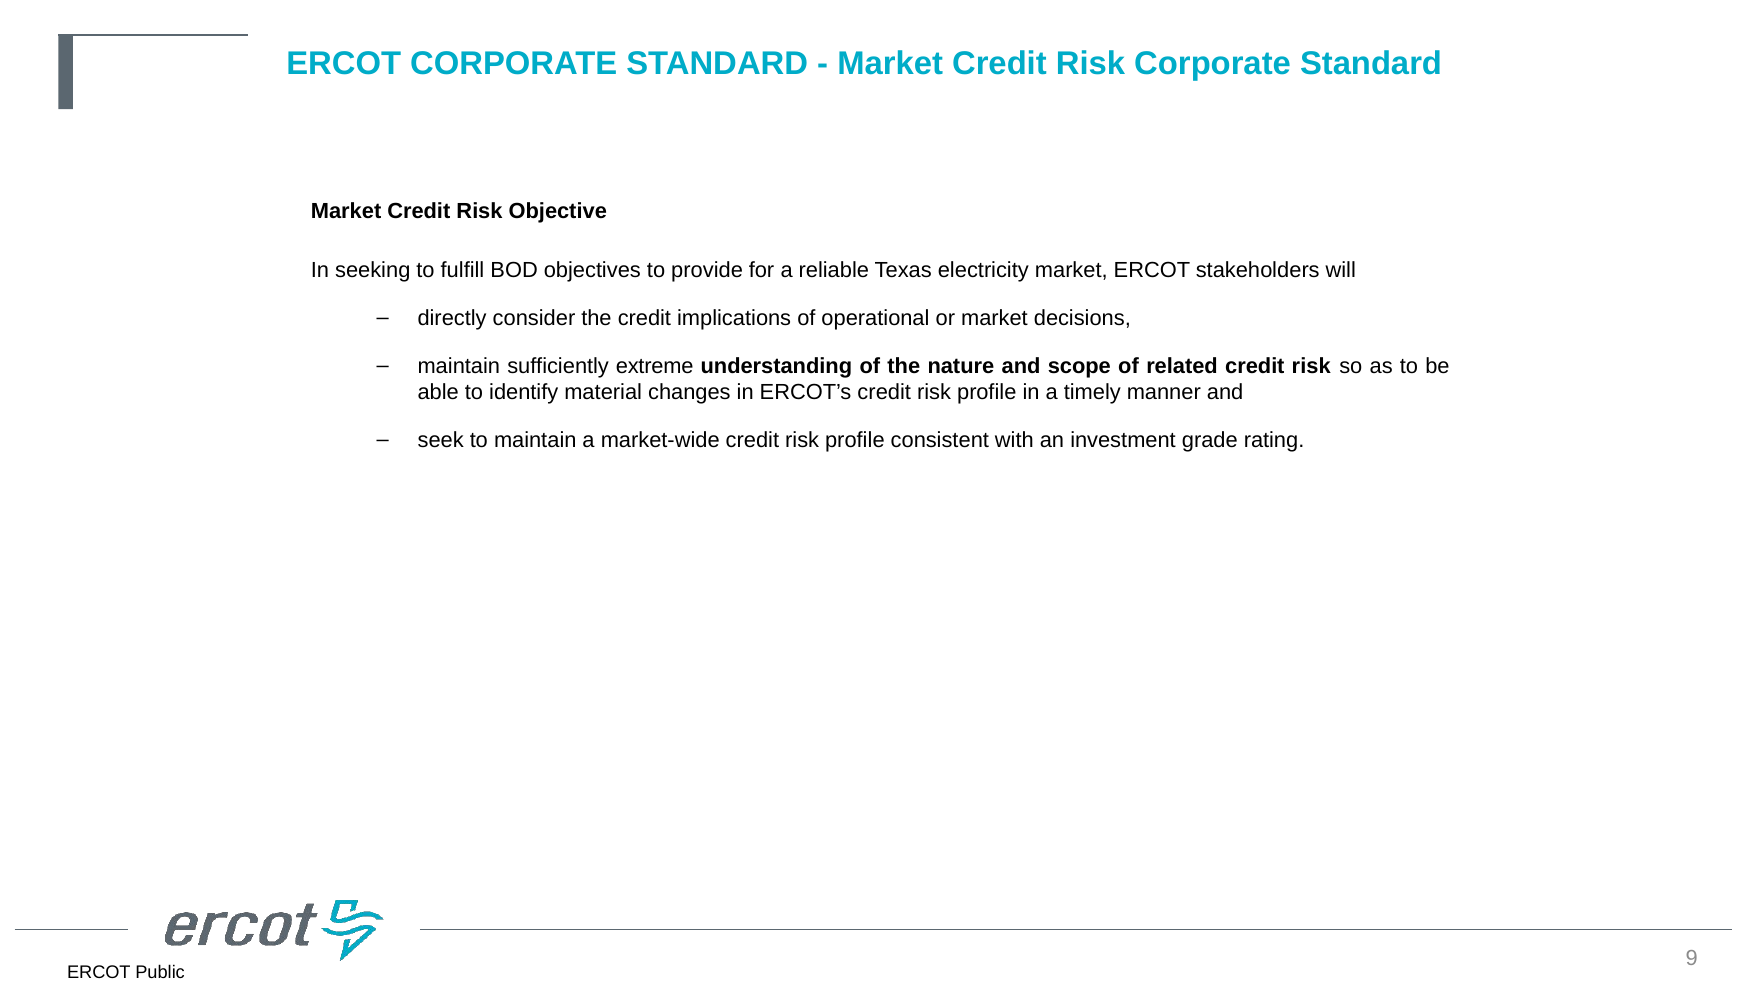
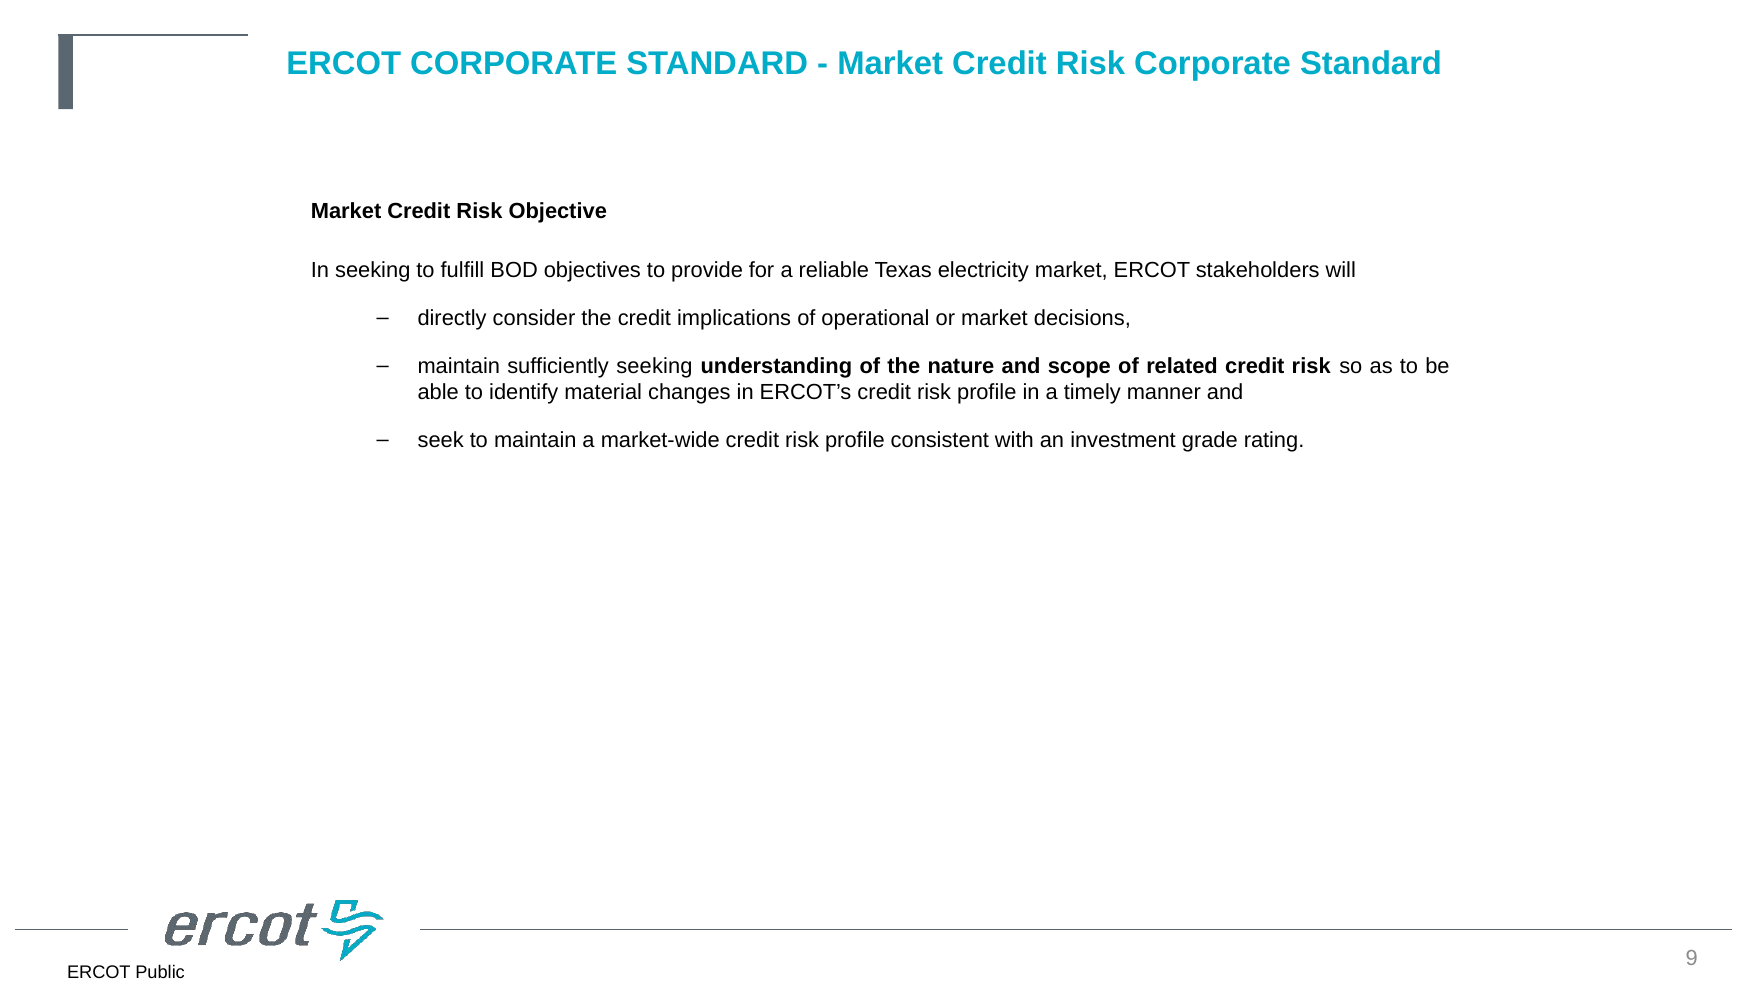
sufficiently extreme: extreme -> seeking (654, 366)
